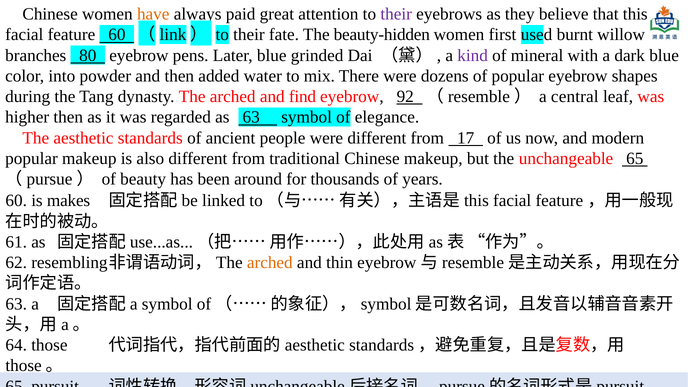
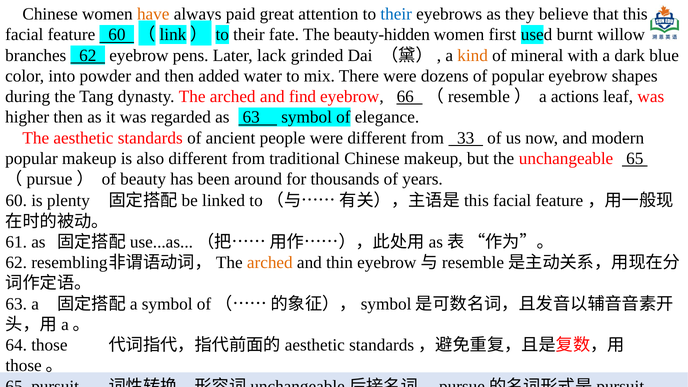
their colour: purple -> blue (396, 14)
branches 80: 80 -> 62 (88, 55)
Later blue: blue -> lack (272, 55)
kind colour: purple -> orange (473, 55)
92: 92 -> 66 (405, 97)
central: central -> actions (575, 97)
17: 17 -> 33 (466, 138)
makes: makes -> plenty (68, 201)
